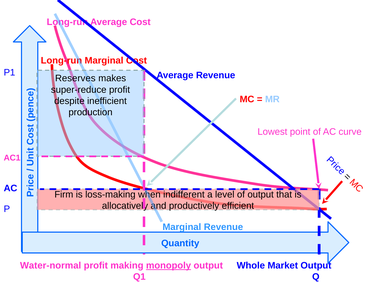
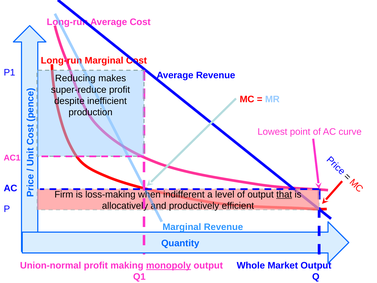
Reserves: Reserves -> Reducing (75, 78)
that underline: none -> present (284, 194)
Water-normal: Water-normal -> Union-normal (51, 265)
